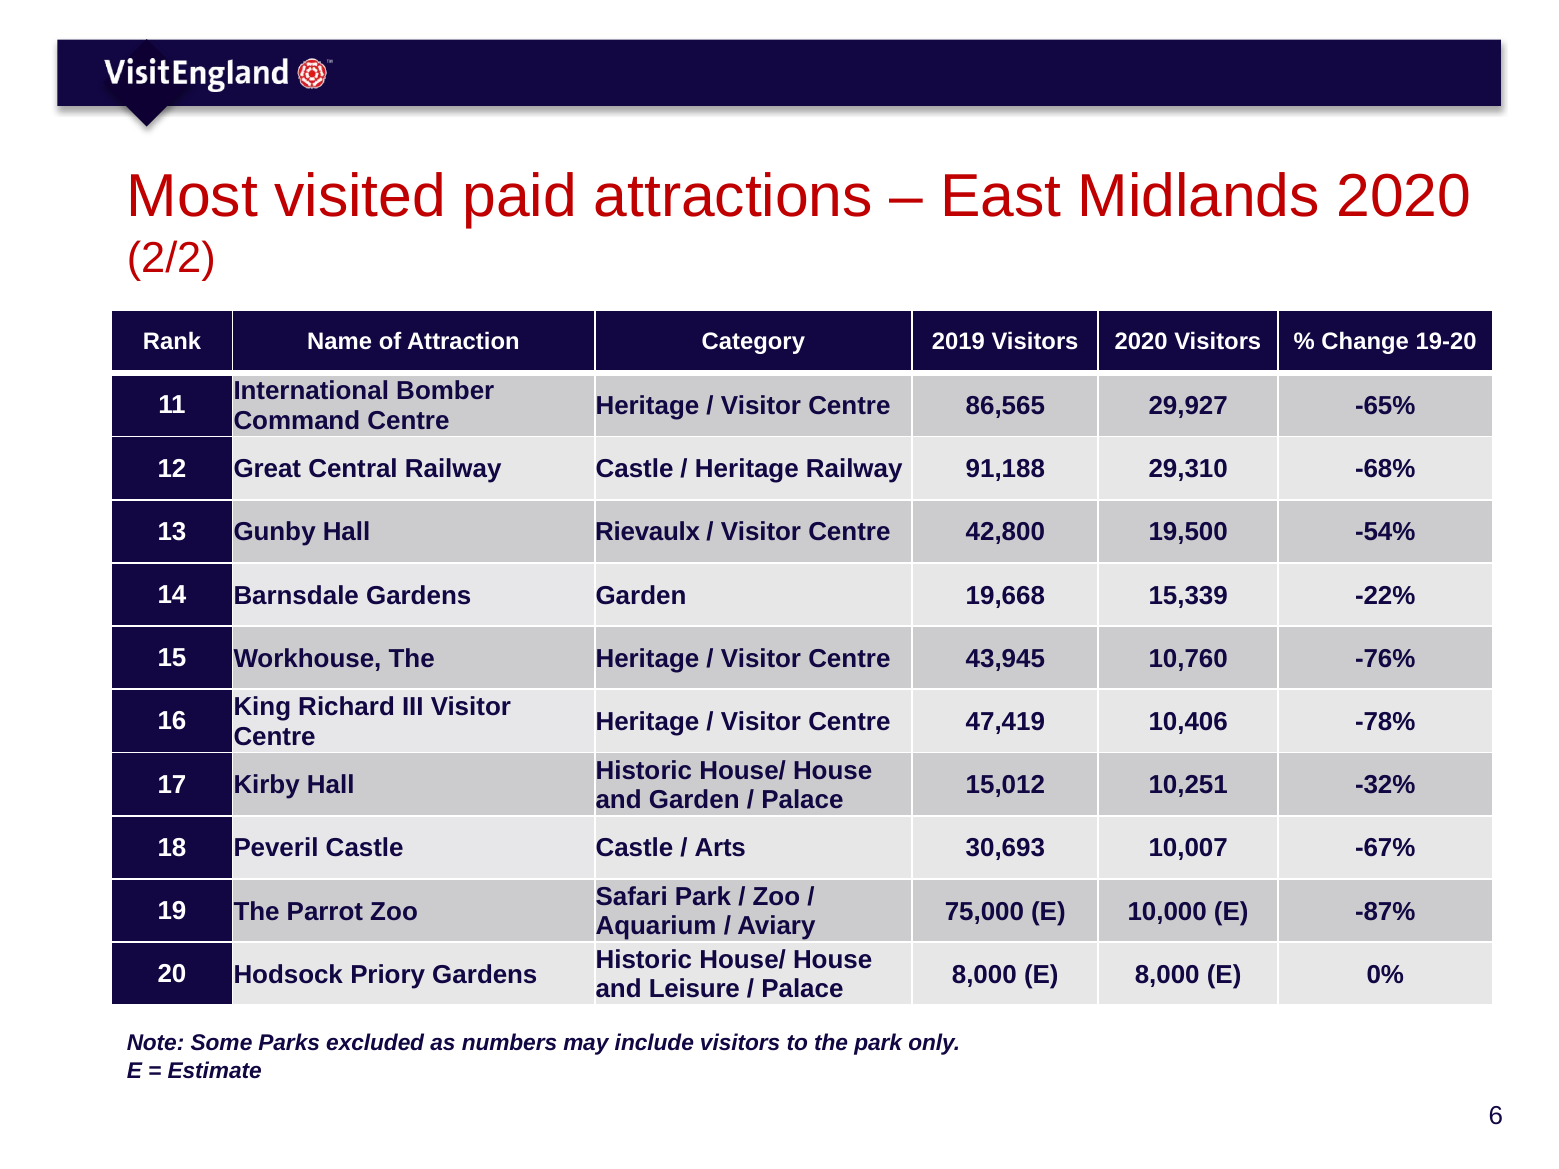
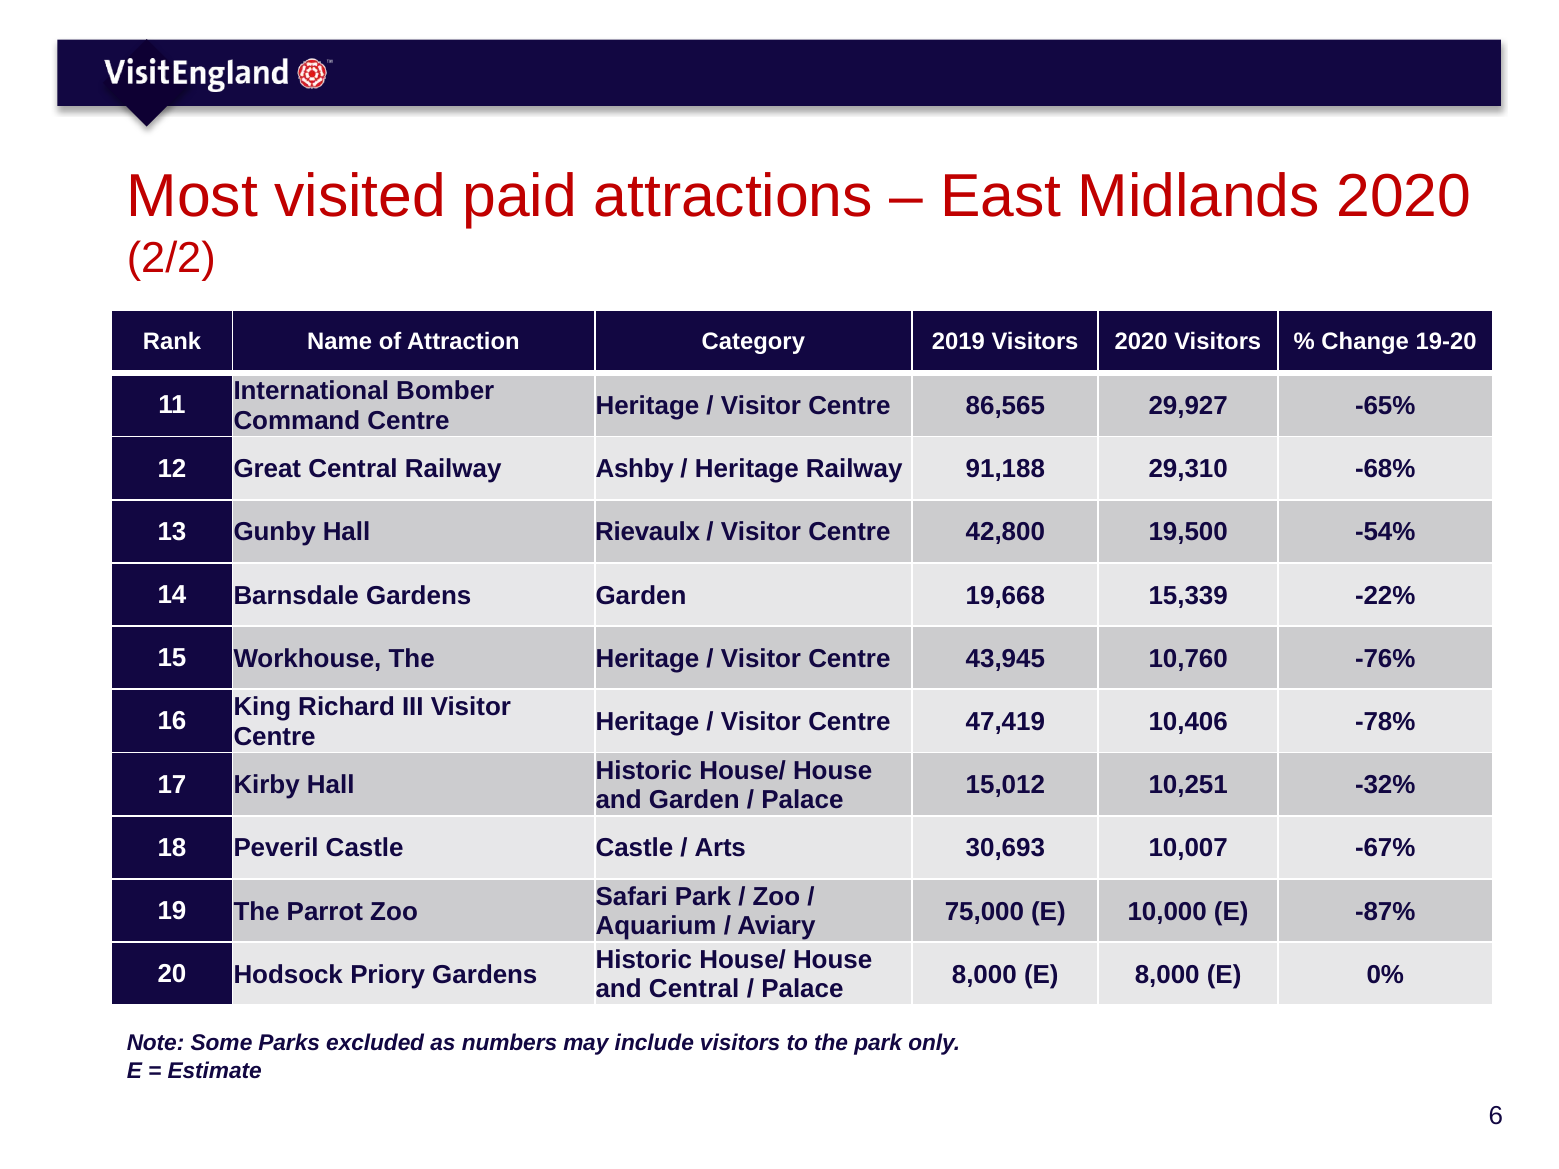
Railway Castle: Castle -> Ashby (635, 469)
and Leisure: Leisure -> Central (694, 989)
